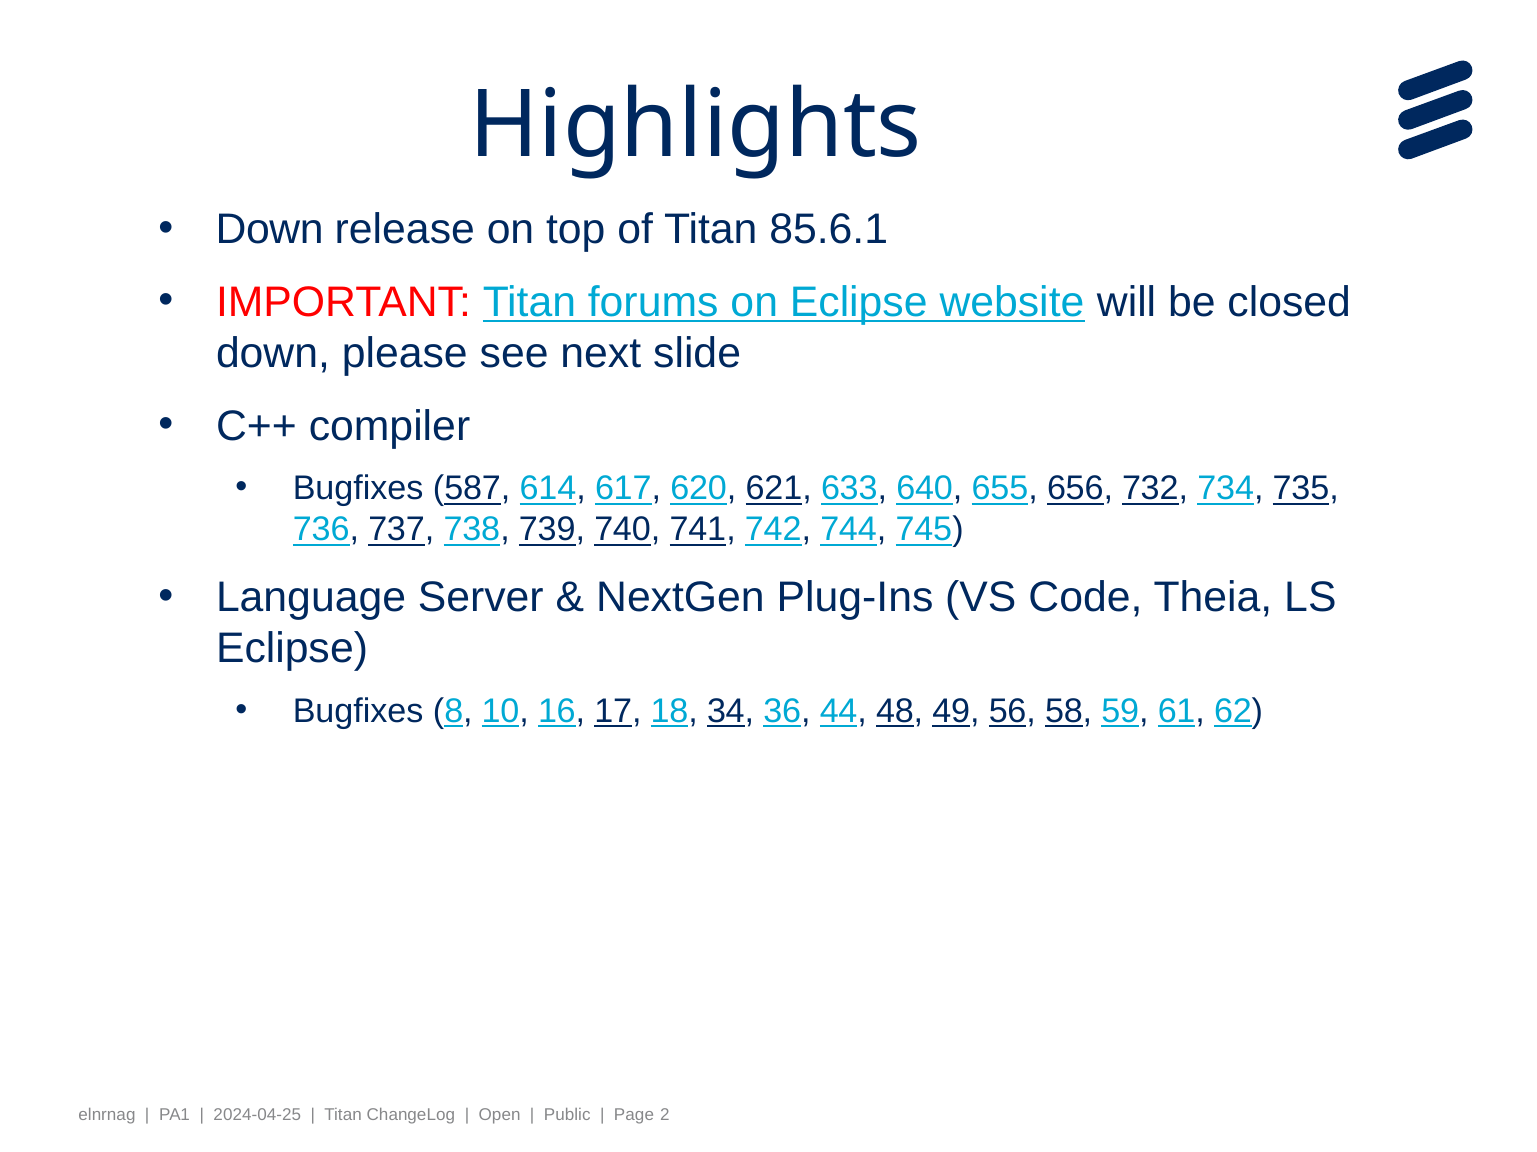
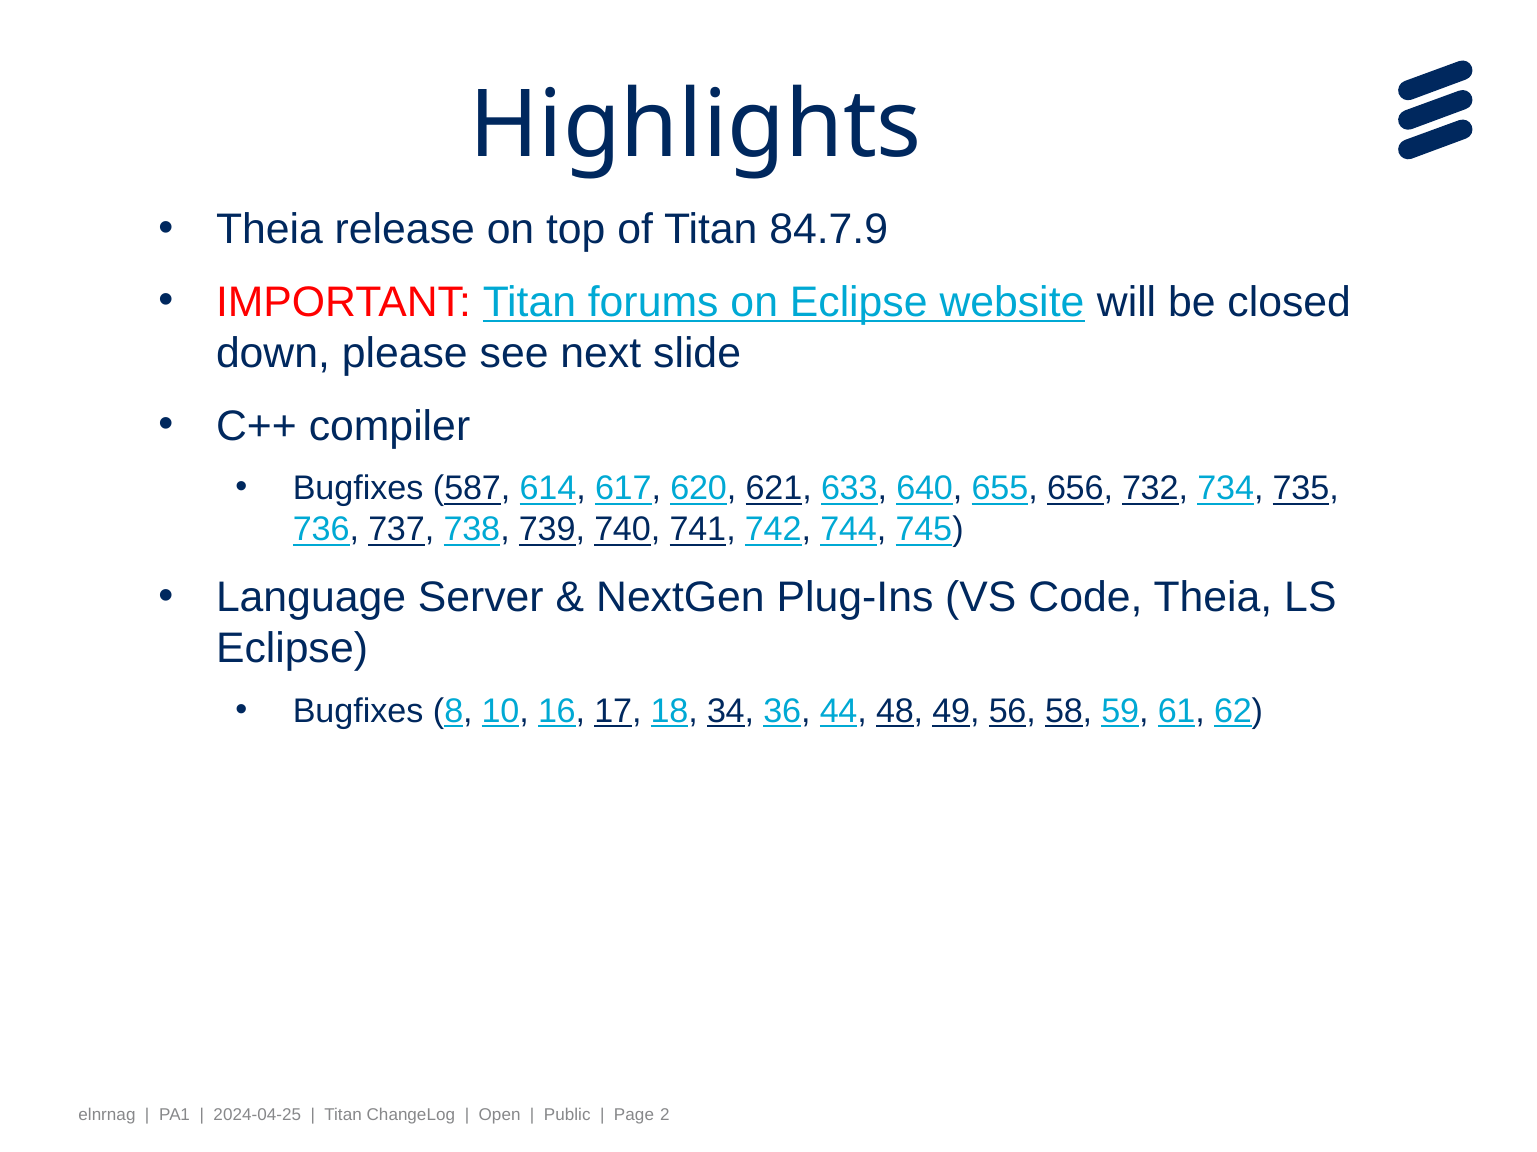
Down: Down -> Theia (269, 230)
85.6.1: 85.6.1 -> 84.7.9 (829, 230)
